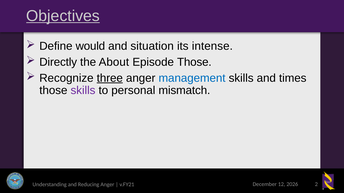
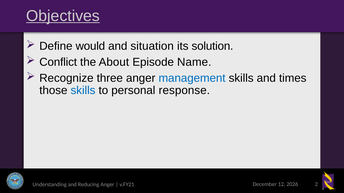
intense: intense -> solution (212, 46)
Directly: Directly -> Conflict (58, 62)
Episode Those: Those -> Name (194, 62)
three underline: present -> none (110, 78)
skills colour: purple -> blue (83, 91)
mismatch: mismatch -> response (184, 91)
